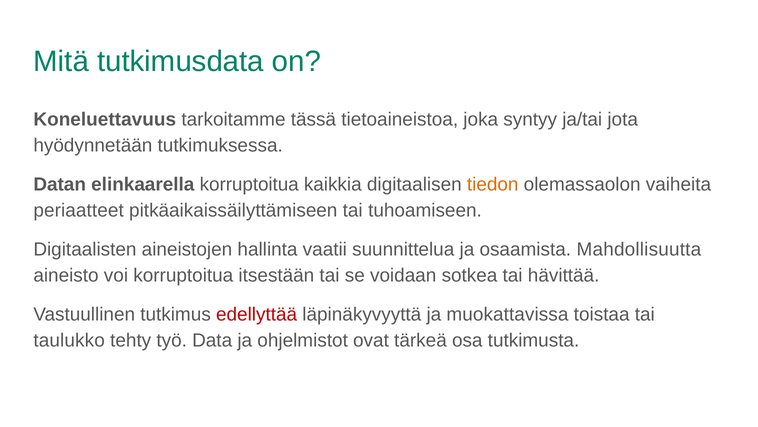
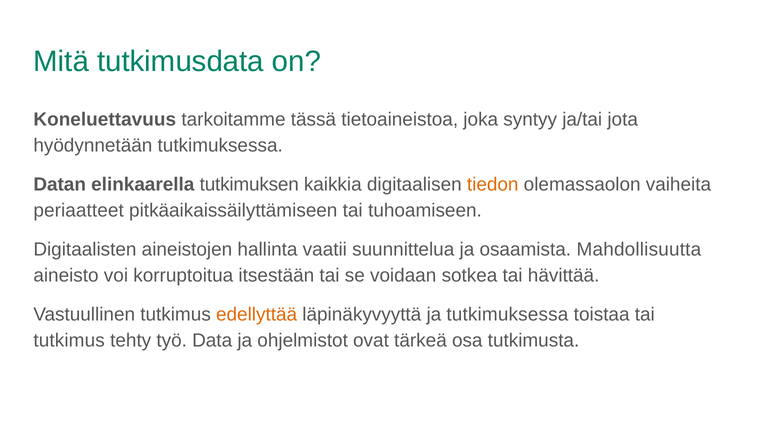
elinkaarella korruptoitua: korruptoitua -> tutkimuksen (249, 184)
edellyttää colour: red -> orange (257, 314)
ja muokattavissa: muokattavissa -> tutkimuksessa (507, 314)
taulukko: taulukko -> tutkimus (69, 340)
